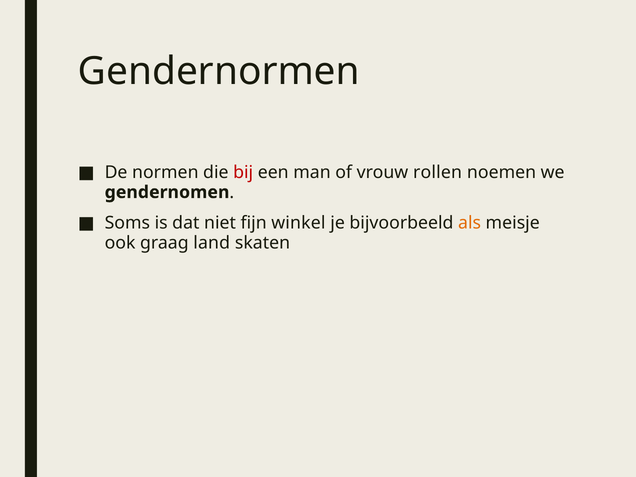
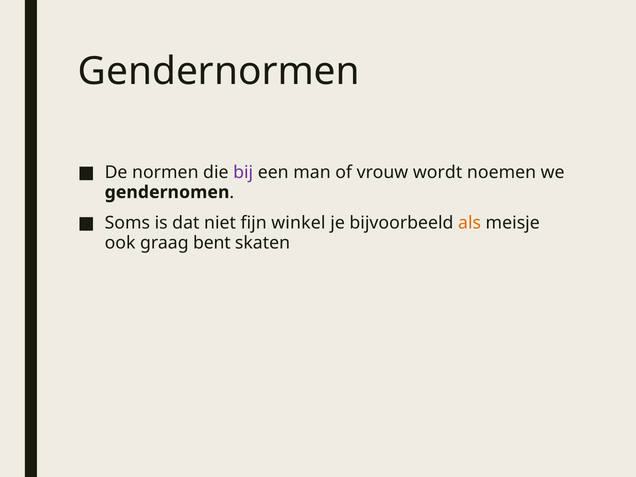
bij colour: red -> purple (243, 172)
rollen: rollen -> wordt (438, 172)
land: land -> bent (212, 243)
